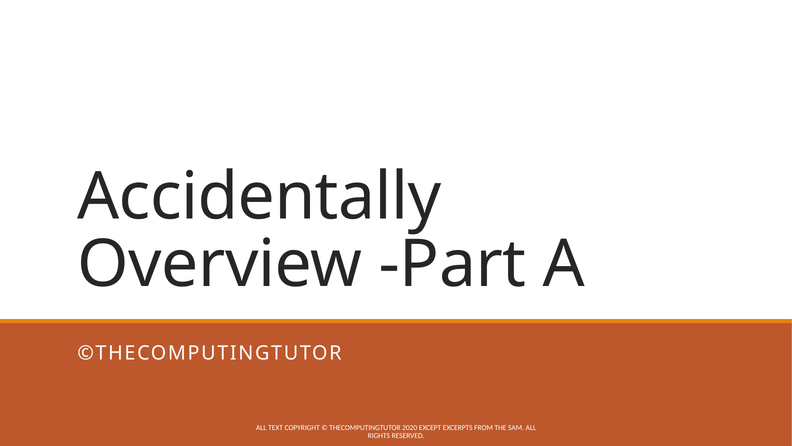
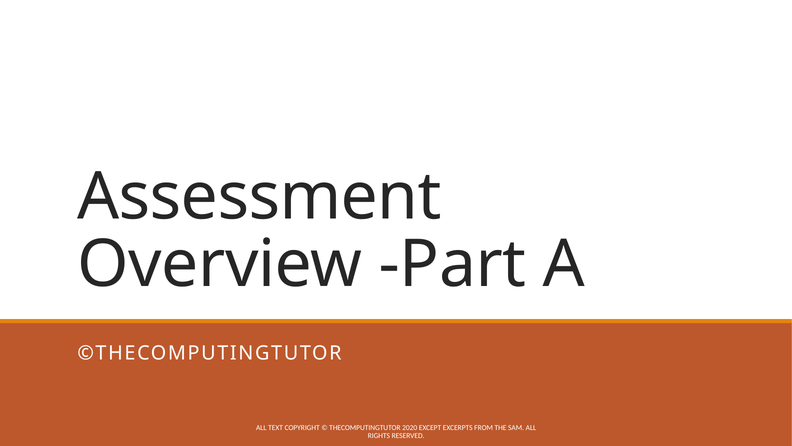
Accidentally: Accidentally -> Assessment (259, 197)
